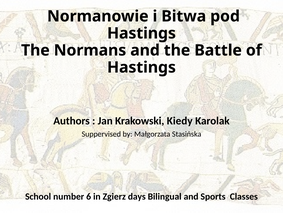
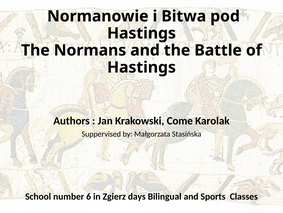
Kiedy: Kiedy -> Come (180, 120)
